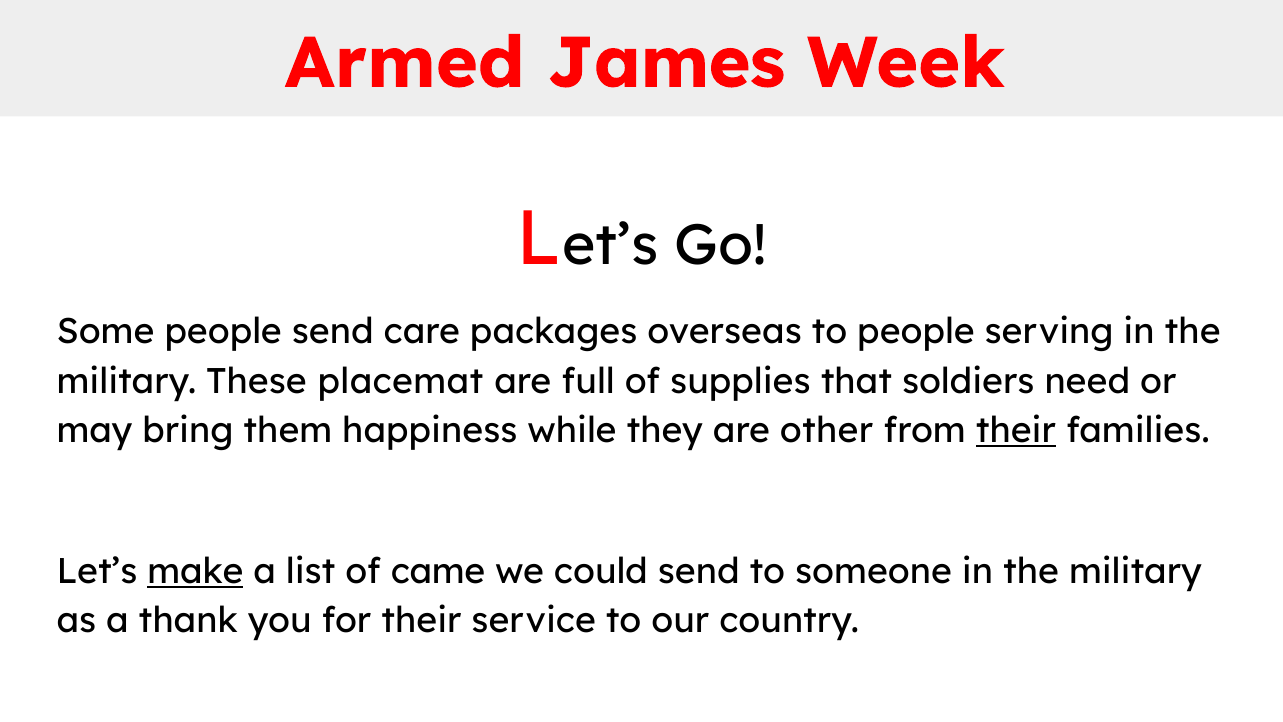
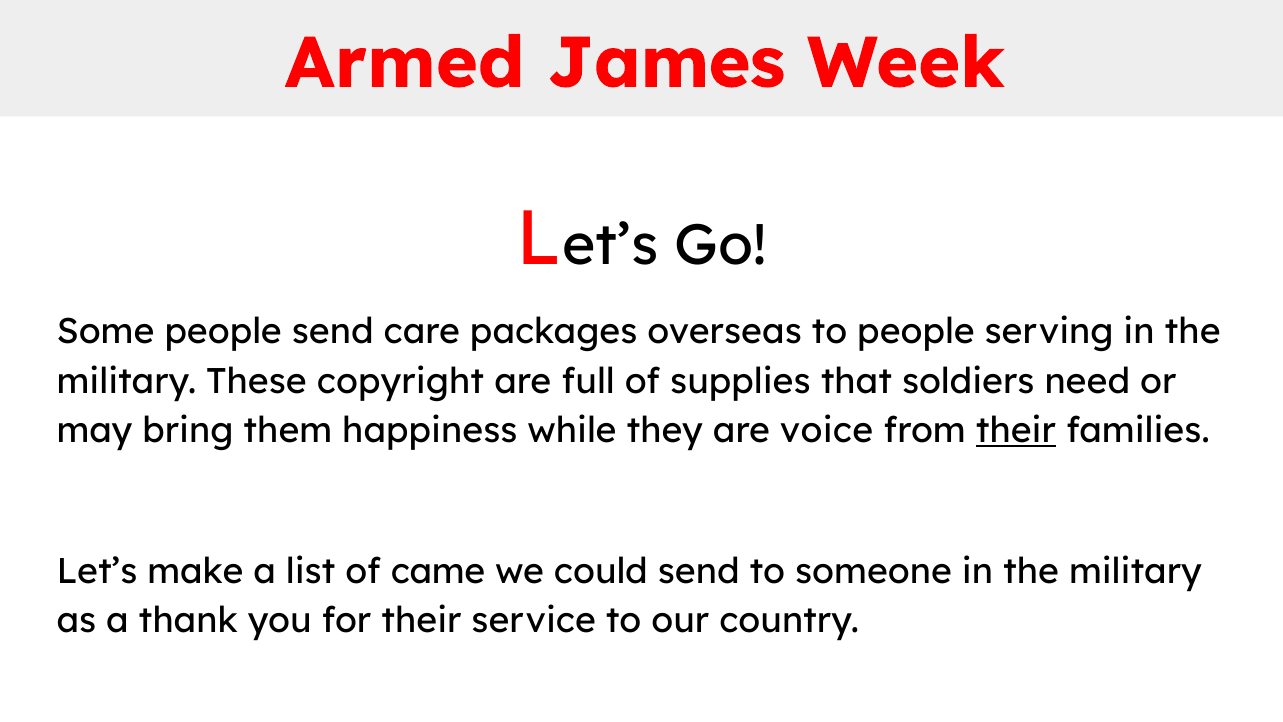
placemat: placemat -> copyright (401, 381)
other: other -> voice (827, 430)
make underline: present -> none (195, 572)
